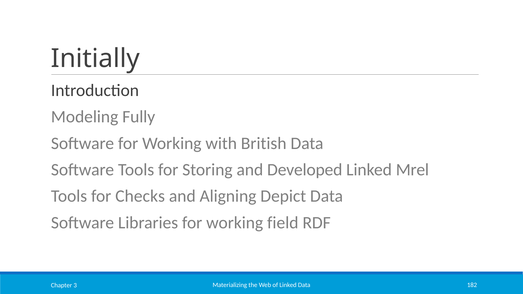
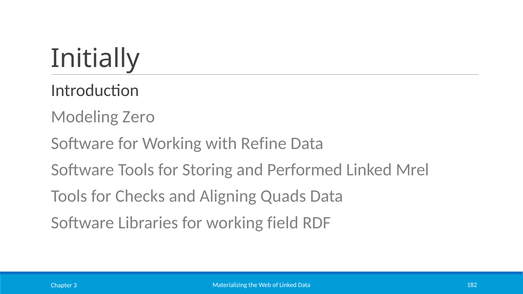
Fully: Fully -> Zero (139, 117)
British: British -> Refine (264, 143)
Developed: Developed -> Performed (305, 170)
Depict: Depict -> Quads (283, 196)
